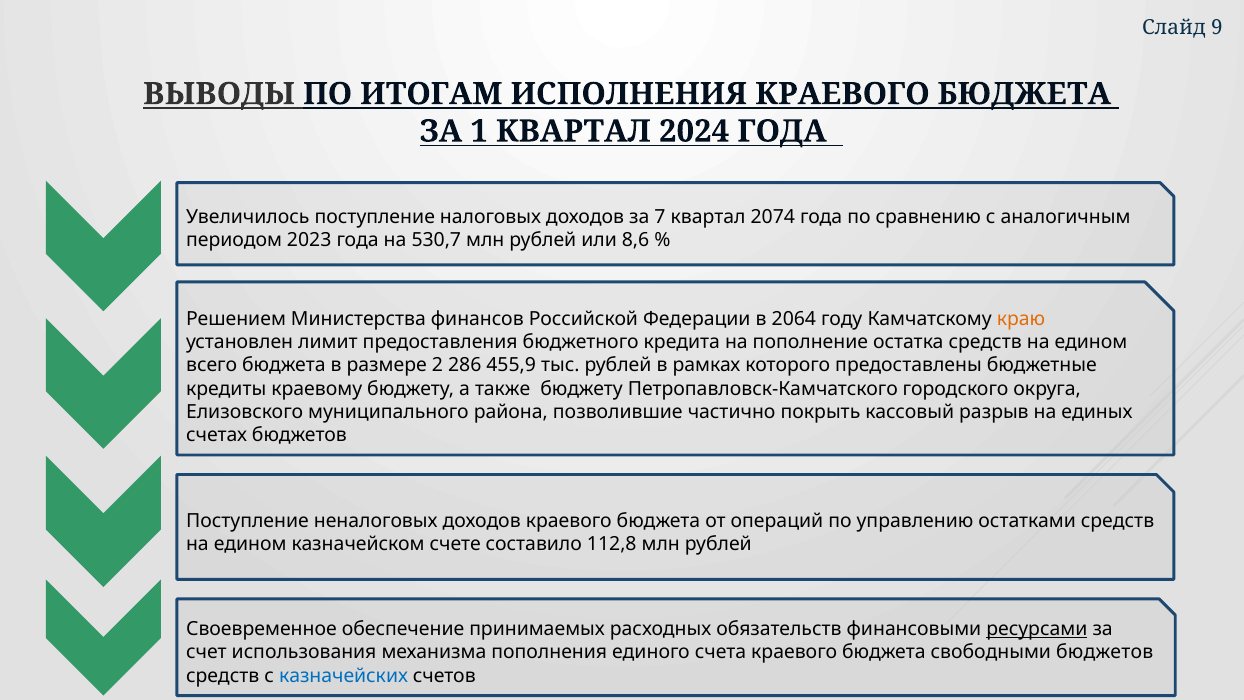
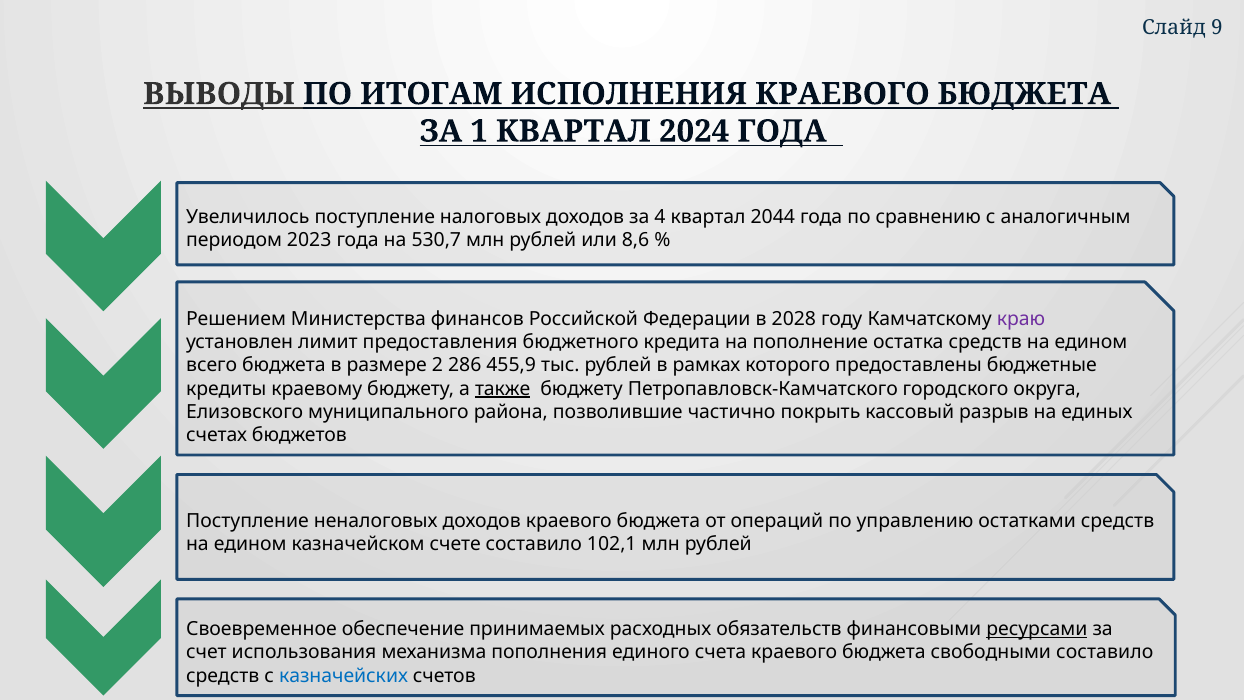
7: 7 -> 4 (660, 217)
2074: 2074 -> 2044 (773, 217)
2064: 2064 -> 2028 (794, 319)
краю colour: orange -> purple (1021, 319)
также underline: none -> present (503, 389)
112,8: 112,8 -> 102,1 (612, 544)
свободными бюджетов: бюджетов -> составило (1105, 652)
